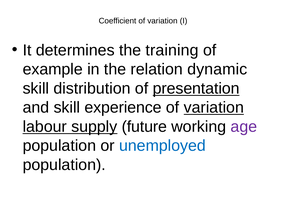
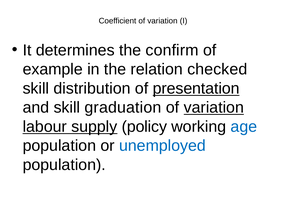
training: training -> confirm (172, 50)
dynamic: dynamic -> checked (217, 69)
experience: experience -> graduation (123, 108)
future: future -> policy (144, 127)
age colour: purple -> blue (244, 127)
